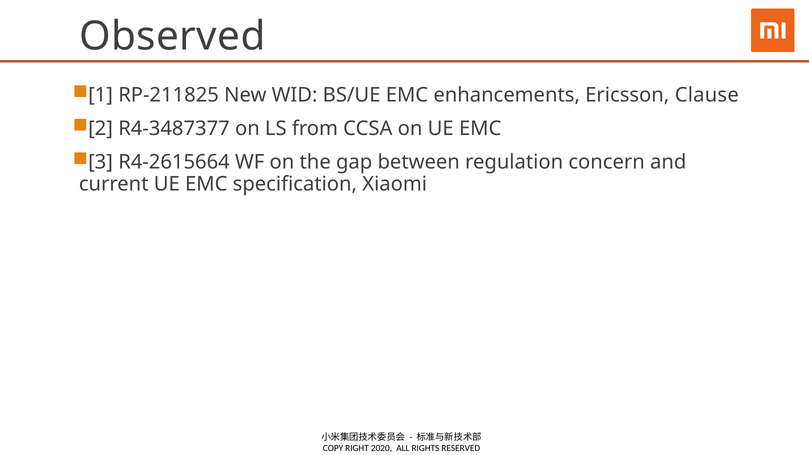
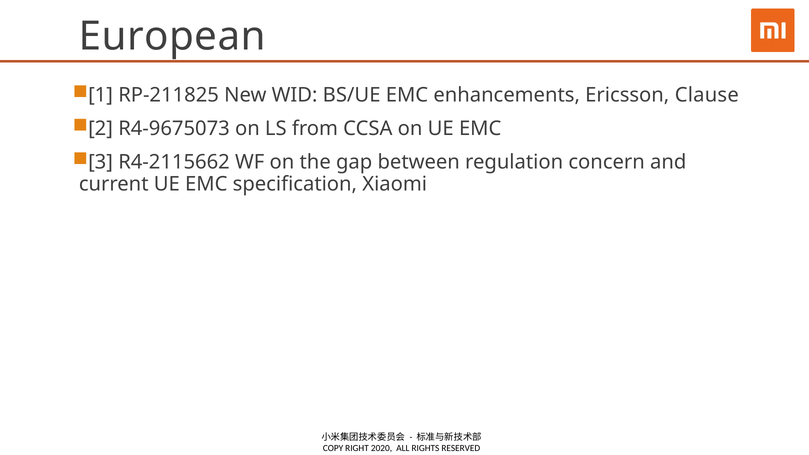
Observed: Observed -> European (172, 37)
R4-3487377: R4-3487377 -> R4-9675073 (174, 129)
R4-2615664: R4-2615664 -> R4-2115662 (174, 162)
